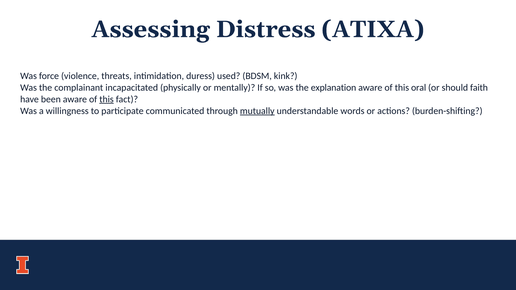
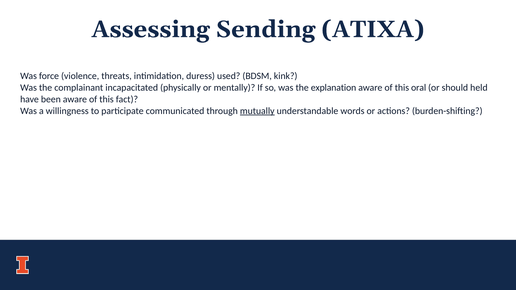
Distress: Distress -> Sending (266, 29)
faith: faith -> held (479, 88)
this underline: present -> none (107, 99)
